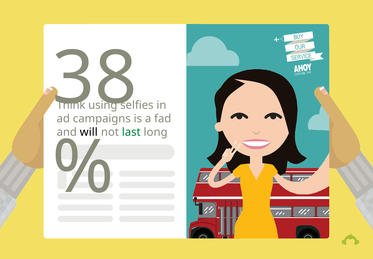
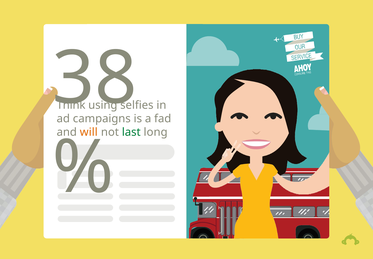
will colour: black -> orange (89, 132)
